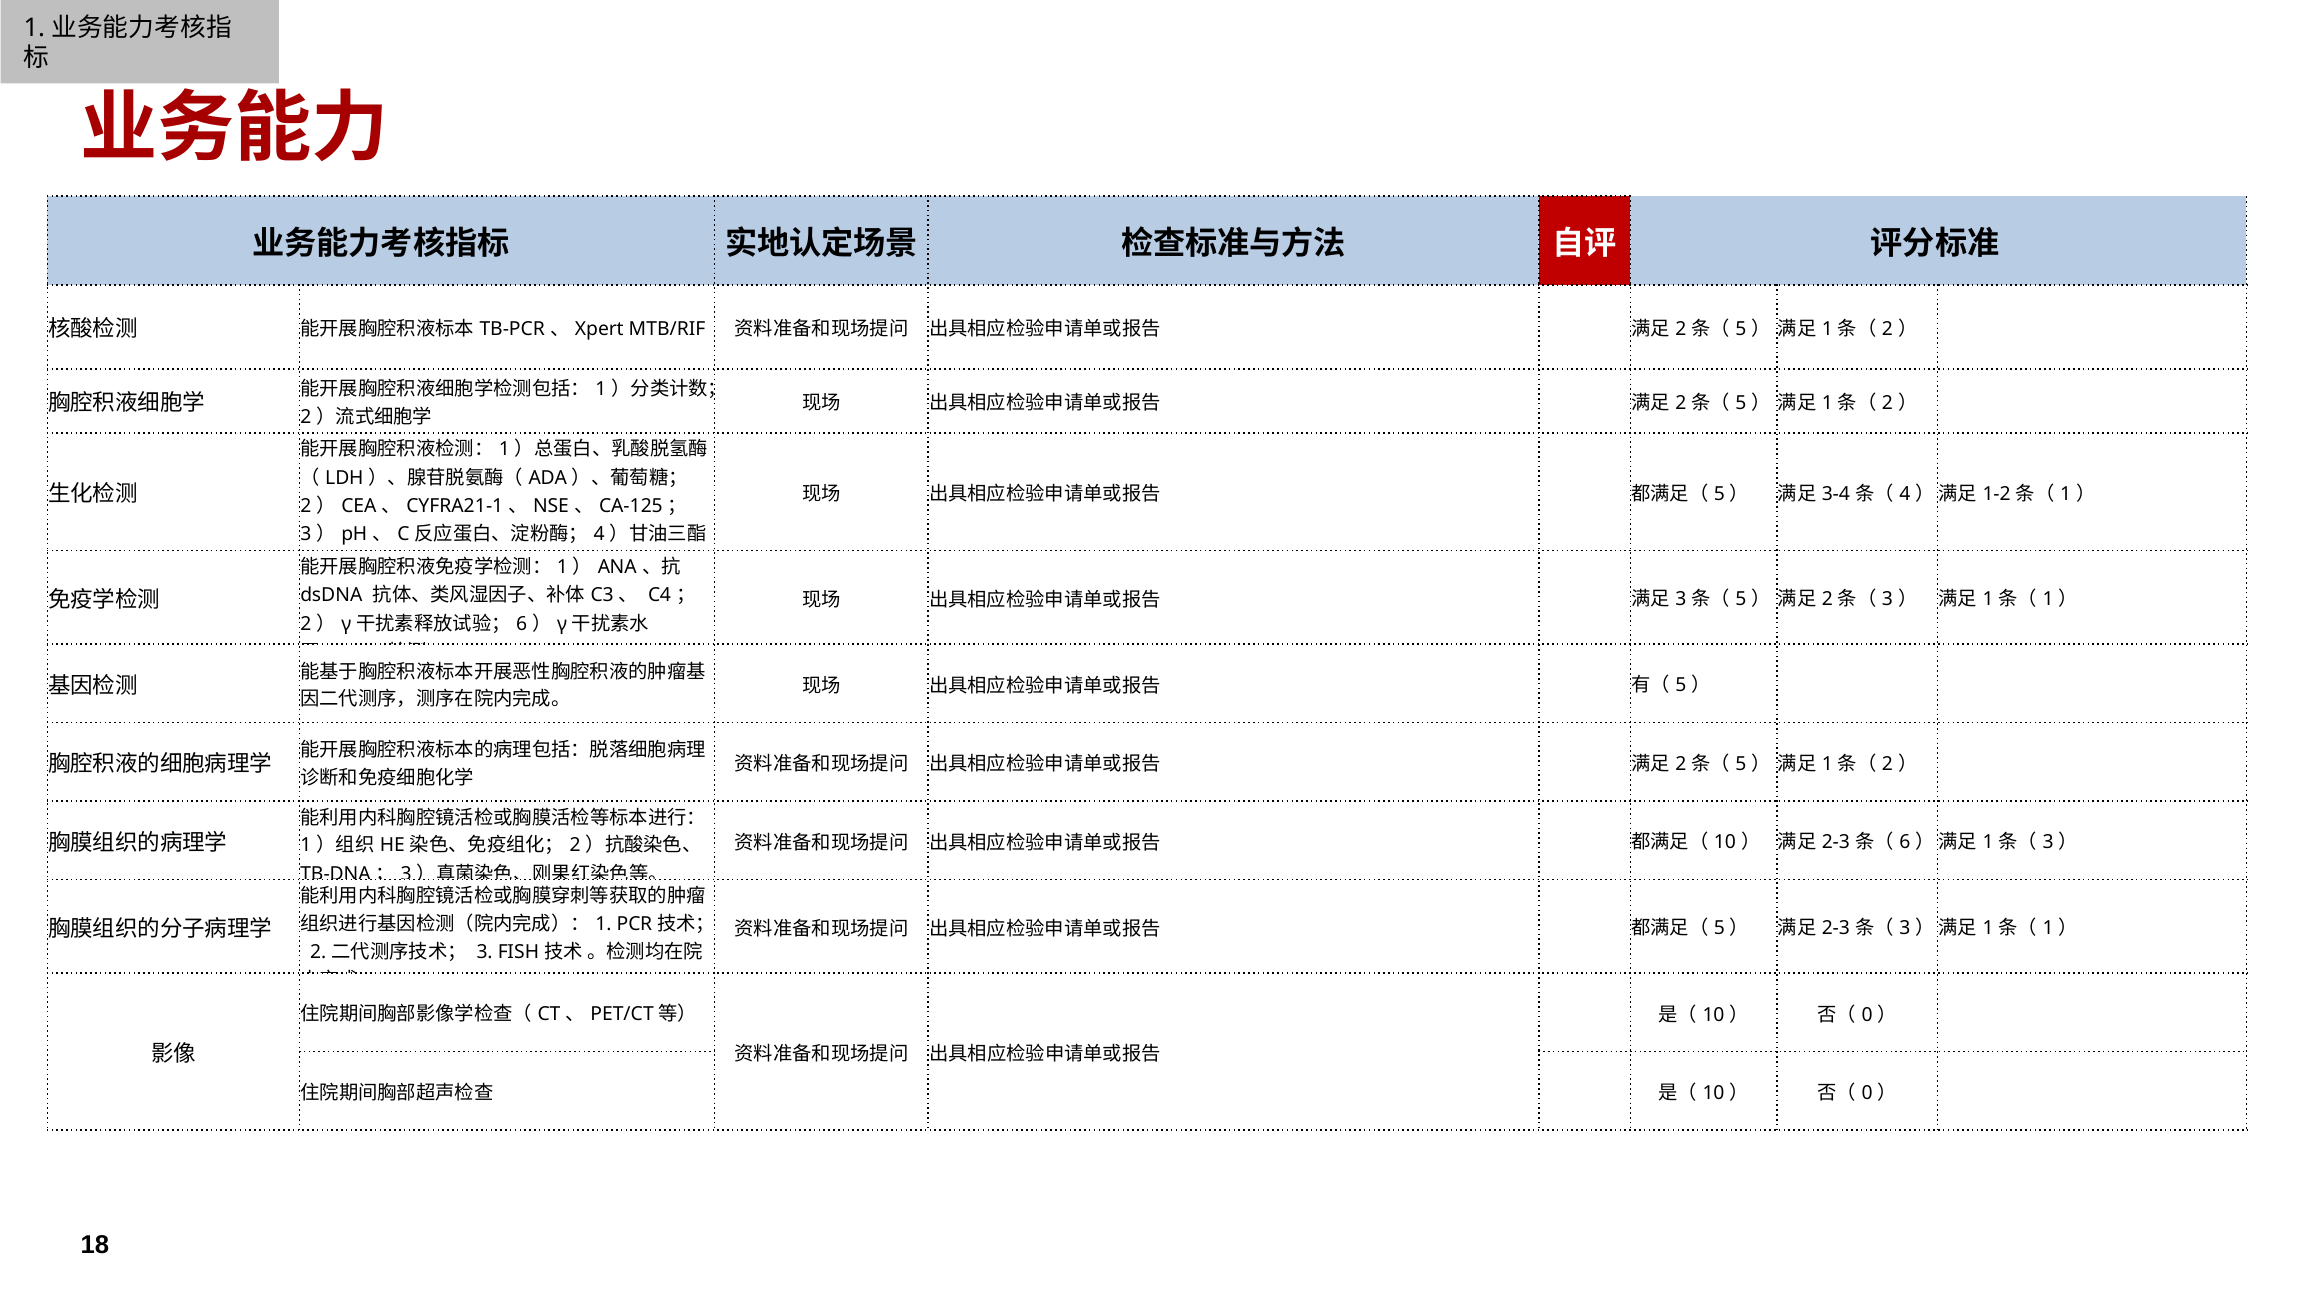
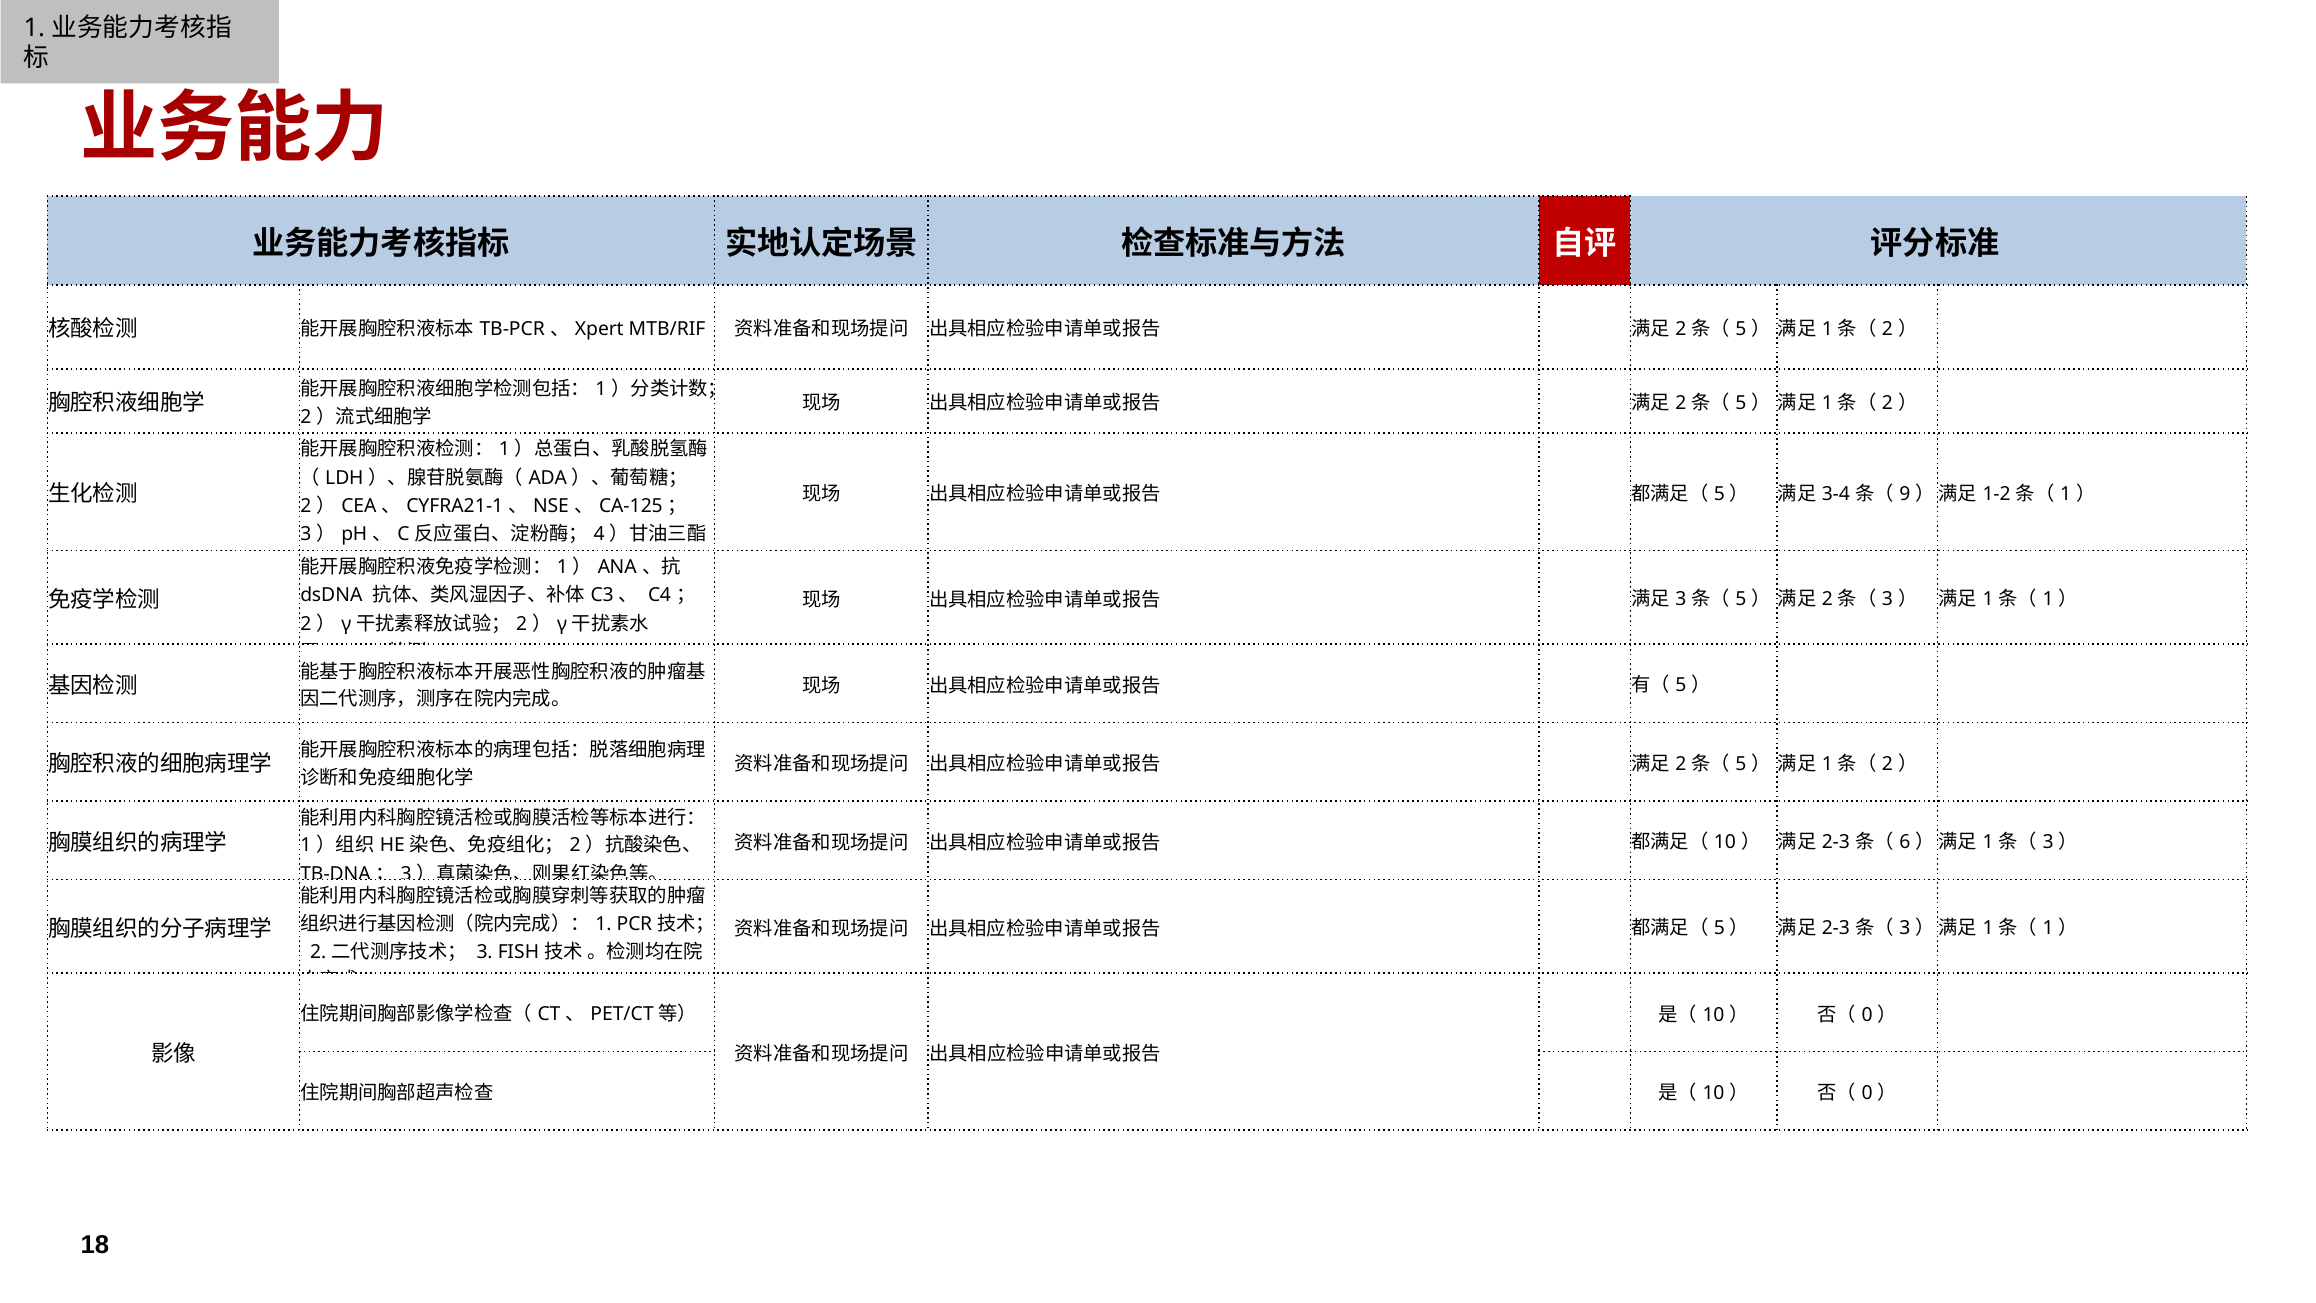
4: 4 -> 9 (1905, 494)
6: 6 -> 2 (522, 624)
